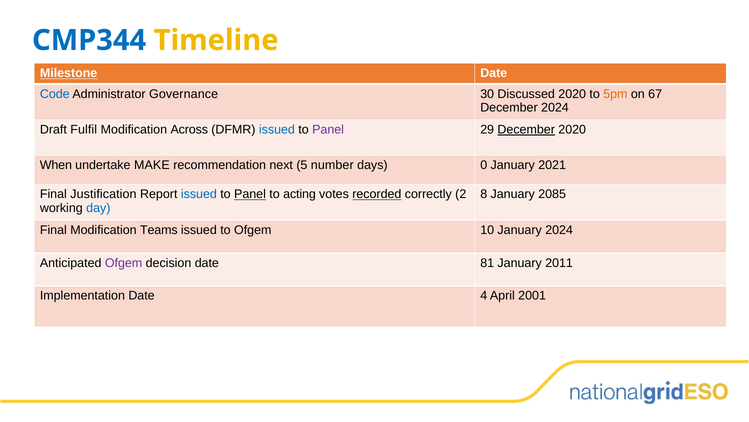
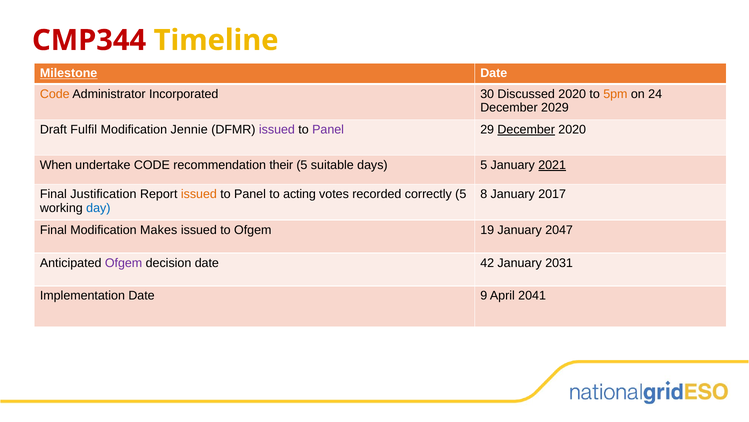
CMP344 colour: blue -> red (89, 40)
Code colour: blue -> orange (55, 94)
Governance: Governance -> Incorporated (184, 94)
67: 67 -> 24 (655, 94)
December 2024: 2024 -> 2029 (555, 108)
Across: Across -> Jennie (189, 129)
issued colour: blue -> purple (277, 129)
undertake MAKE: MAKE -> CODE (152, 165)
next: next -> their (281, 165)
number: number -> suitable (332, 165)
days 0: 0 -> 5 (484, 165)
2021 underline: none -> present (552, 165)
issued colour: blue -> orange (199, 194)
Panel underline: present -> none (250, 194)
recorded underline: present -> none (377, 194)
correctly 2: 2 -> 5 (461, 194)
2085: 2085 -> 2017 (552, 194)
Teams: Teams -> Makes (159, 230)
10: 10 -> 19 (487, 230)
January 2024: 2024 -> 2047 (559, 230)
81: 81 -> 42 (487, 262)
2011: 2011 -> 2031 (559, 262)
4: 4 -> 9 (484, 295)
2001: 2001 -> 2041 (532, 295)
